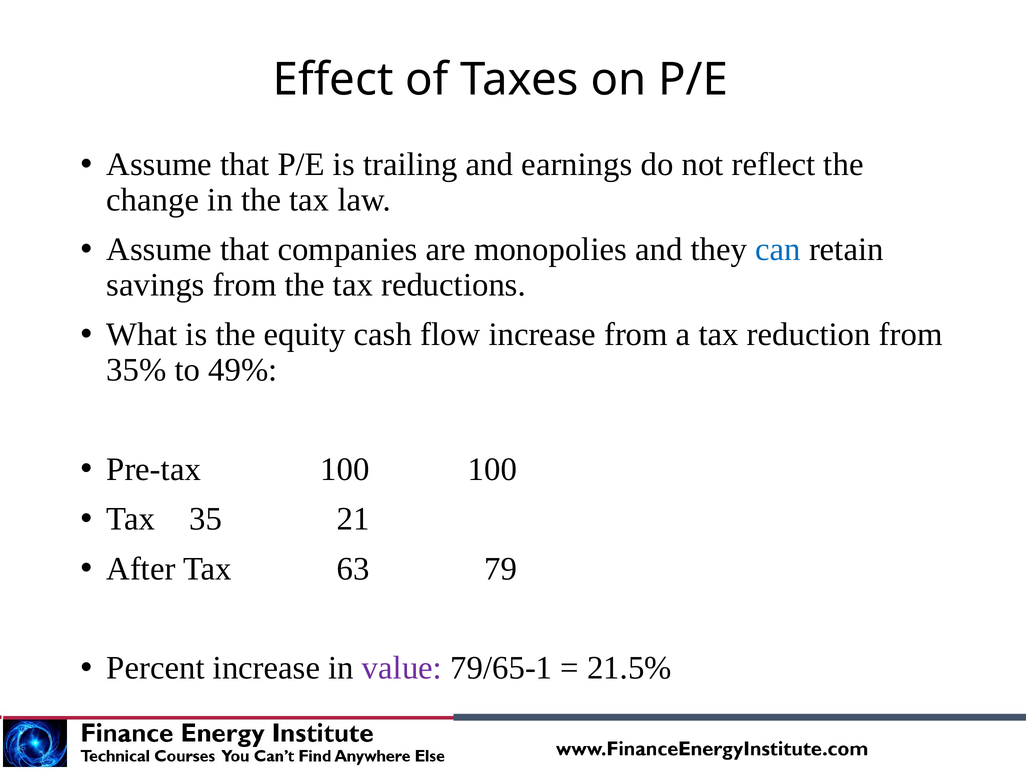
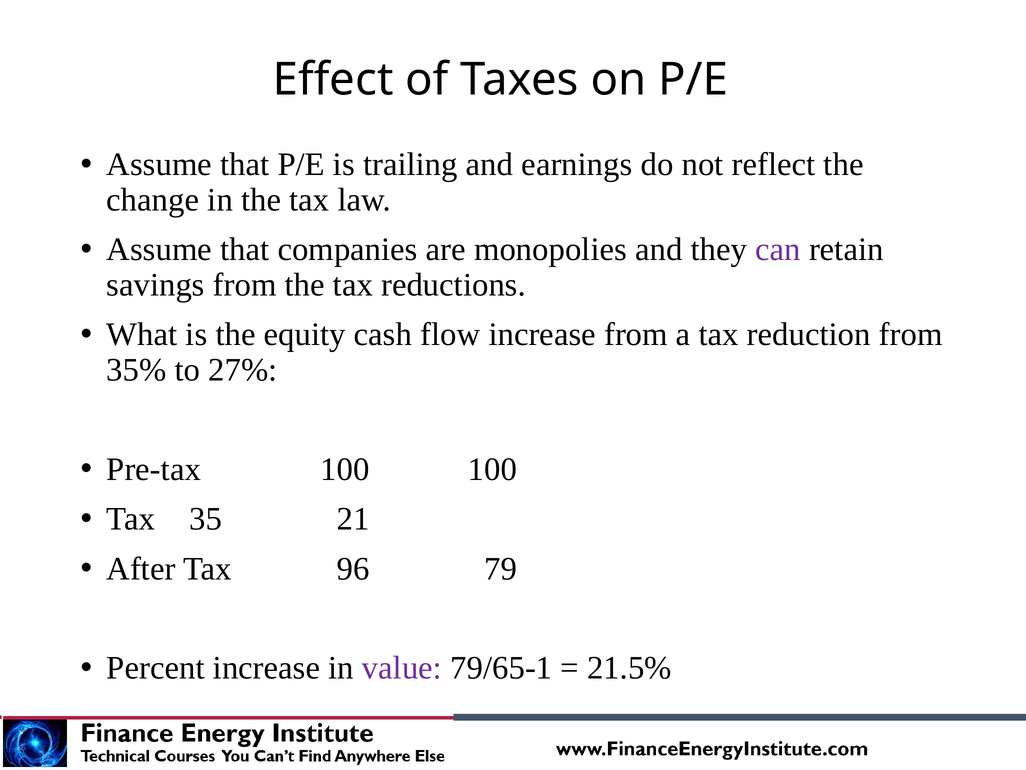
can colour: blue -> purple (778, 249)
49%: 49% -> 27% (243, 370)
63: 63 -> 96 (353, 568)
